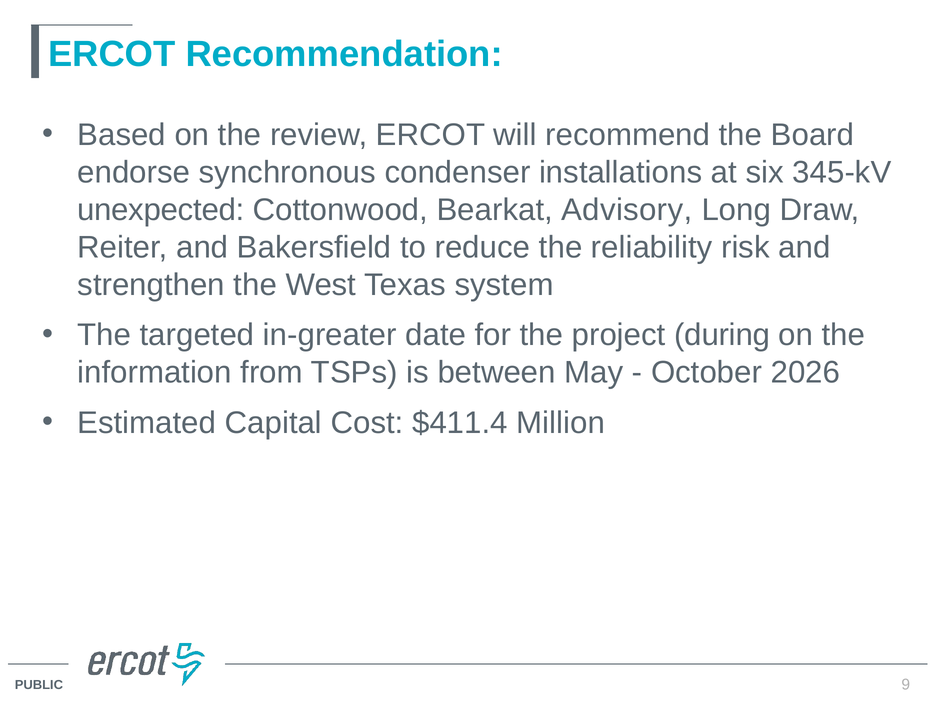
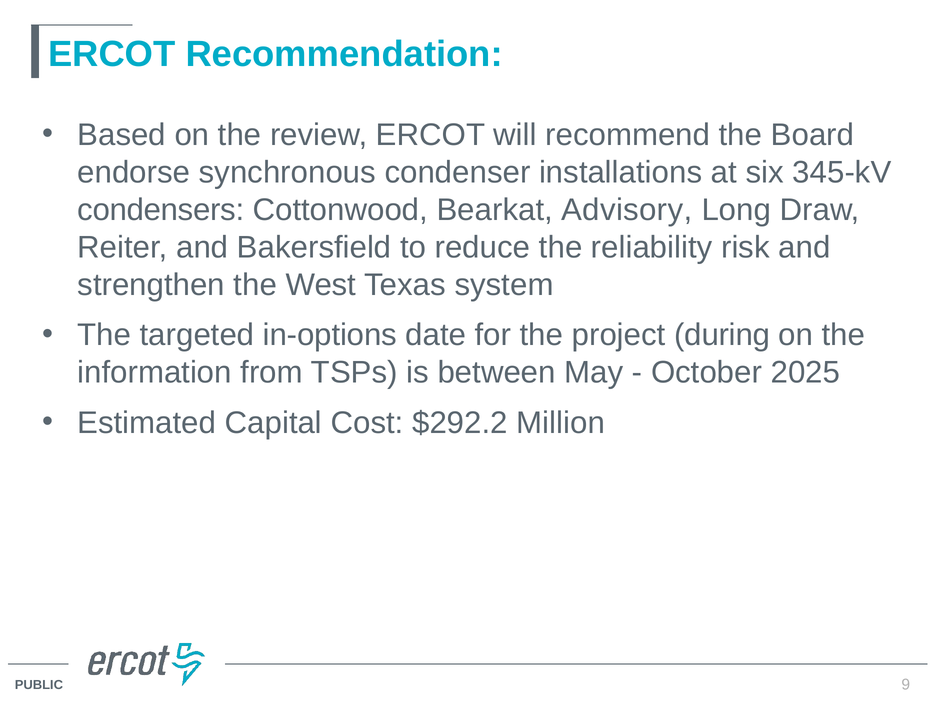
unexpected: unexpected -> condensers (161, 210)
in-greater: in-greater -> in-options (330, 335)
2026: 2026 -> 2025 (805, 372)
$411.4: $411.4 -> $292.2 (460, 423)
